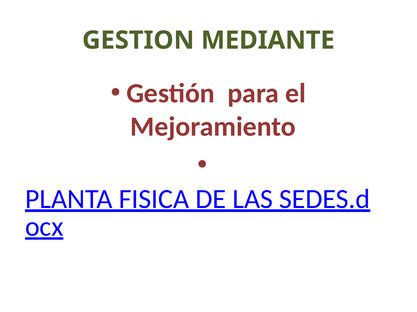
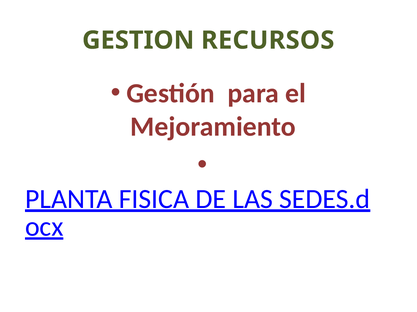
MEDIANTE: MEDIANTE -> RECURSOS (268, 40)
